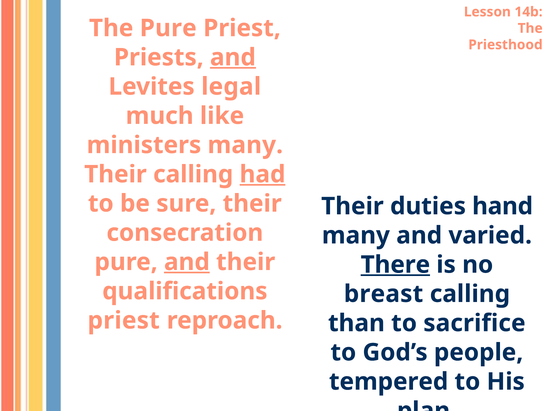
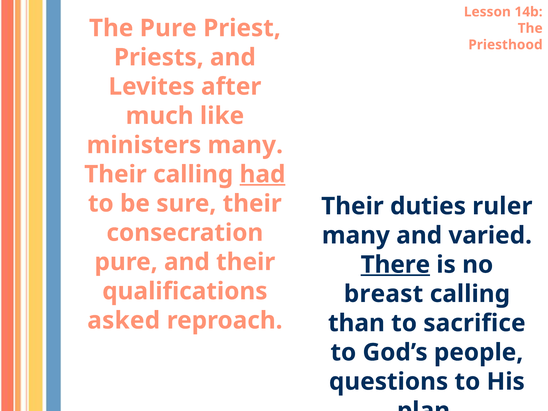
and underline: present -> none (233, 57)
legal: legal -> after (231, 87)
hand: hand -> ruler (502, 206)
and underline: present -> none (187, 262)
priest: priest -> asked (124, 320)
tempered: tempered -> questions (389, 382)
